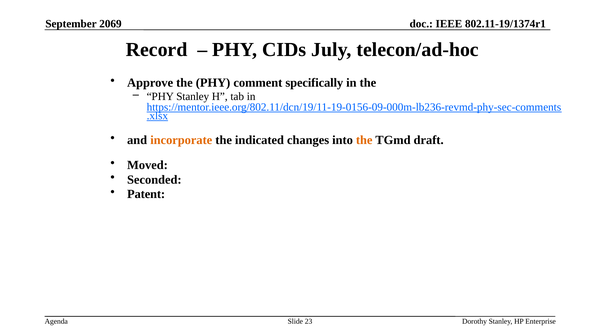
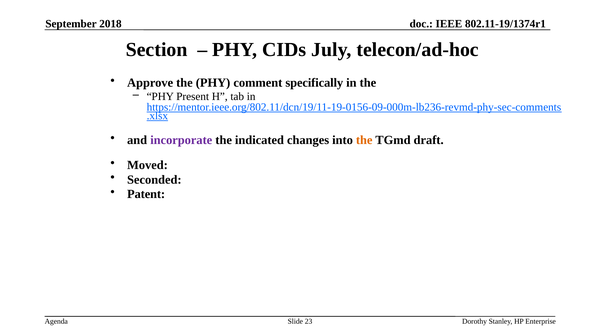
2069: 2069 -> 2018 (110, 24)
Record: Record -> Section (157, 50)
PHY Stanley: Stanley -> Present (193, 96)
incorporate colour: orange -> purple (181, 140)
